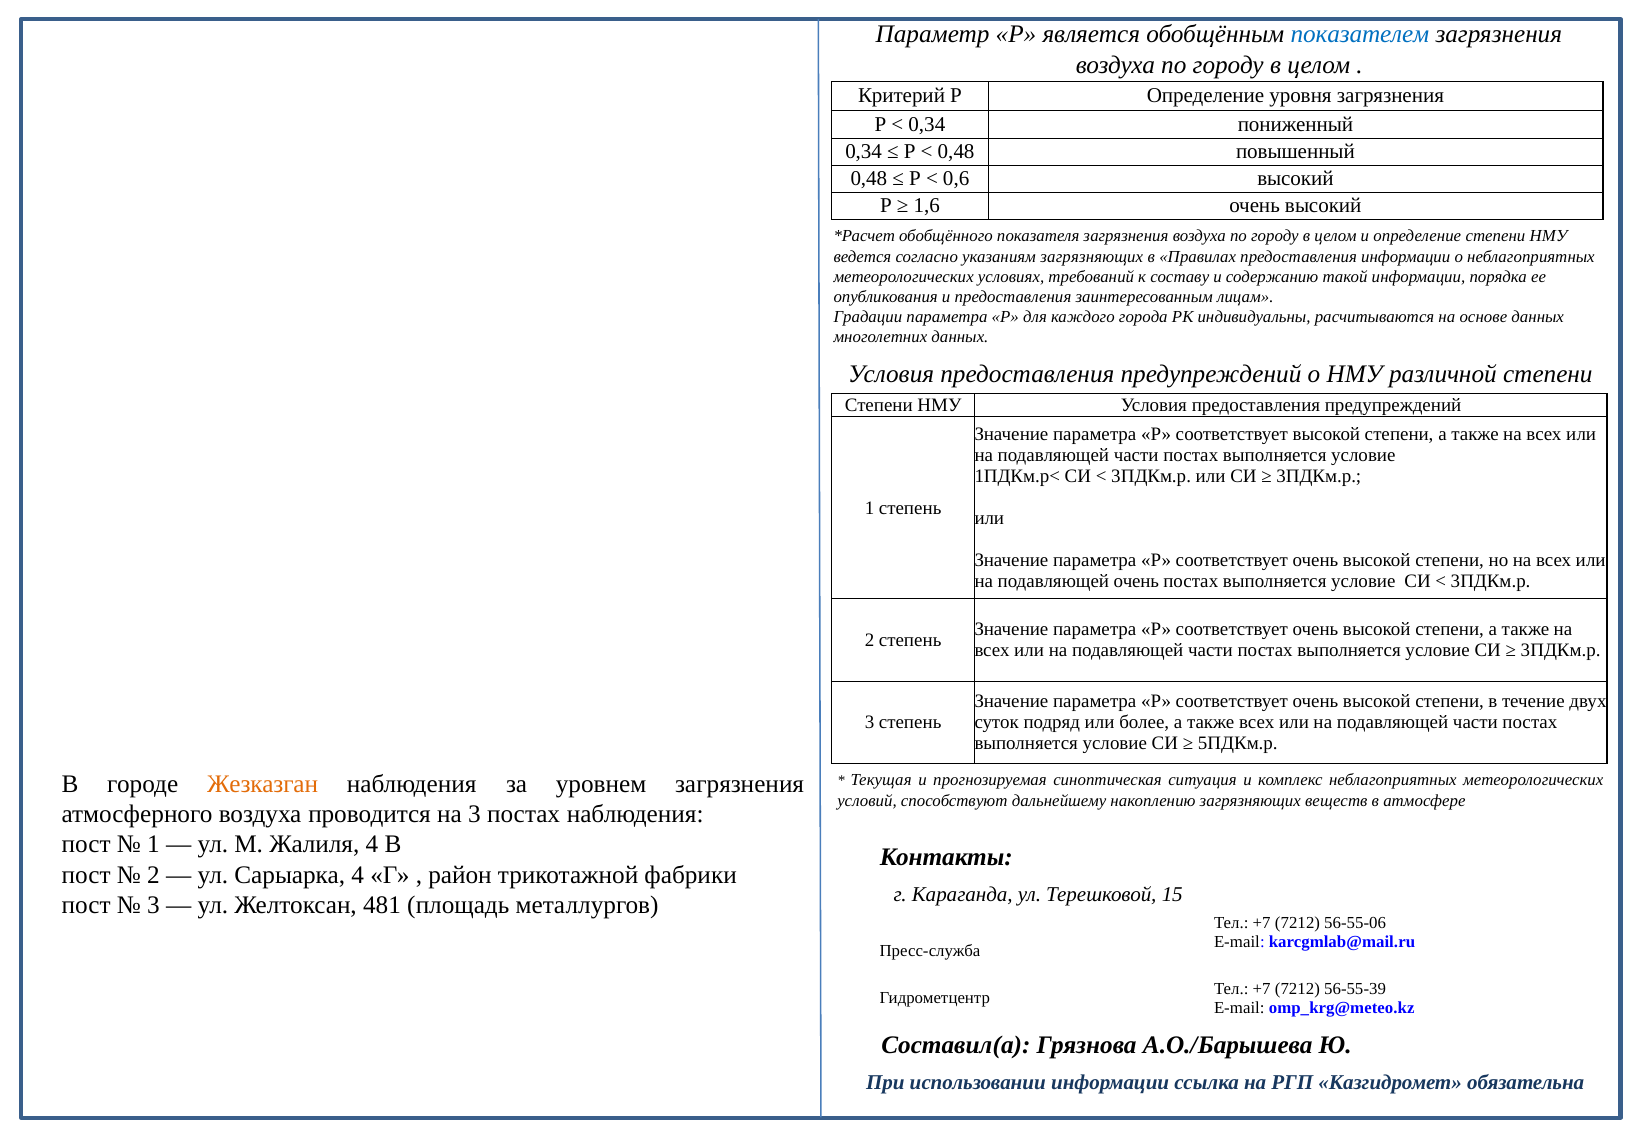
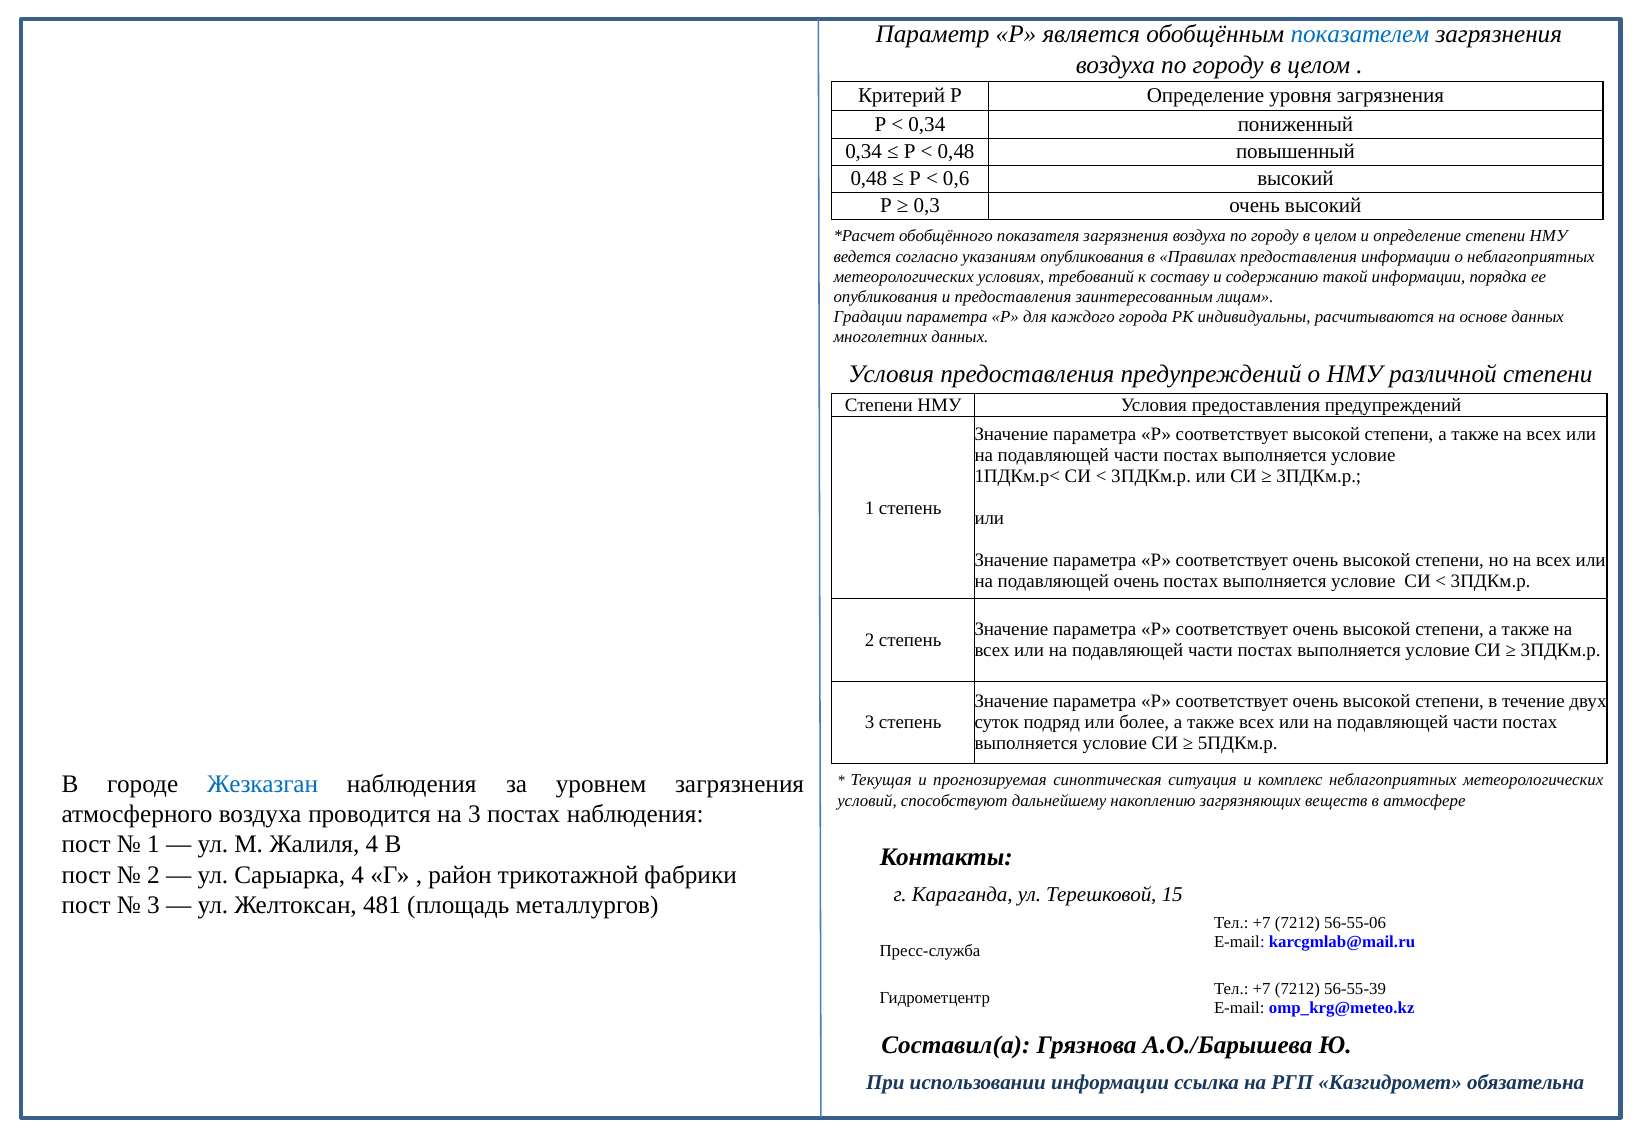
1,6: 1,6 -> 0,3 (927, 205)
указаниям загрязняющих: загрязняющих -> опубликования (1092, 256)
Жезказган colour: orange -> blue (263, 784)
